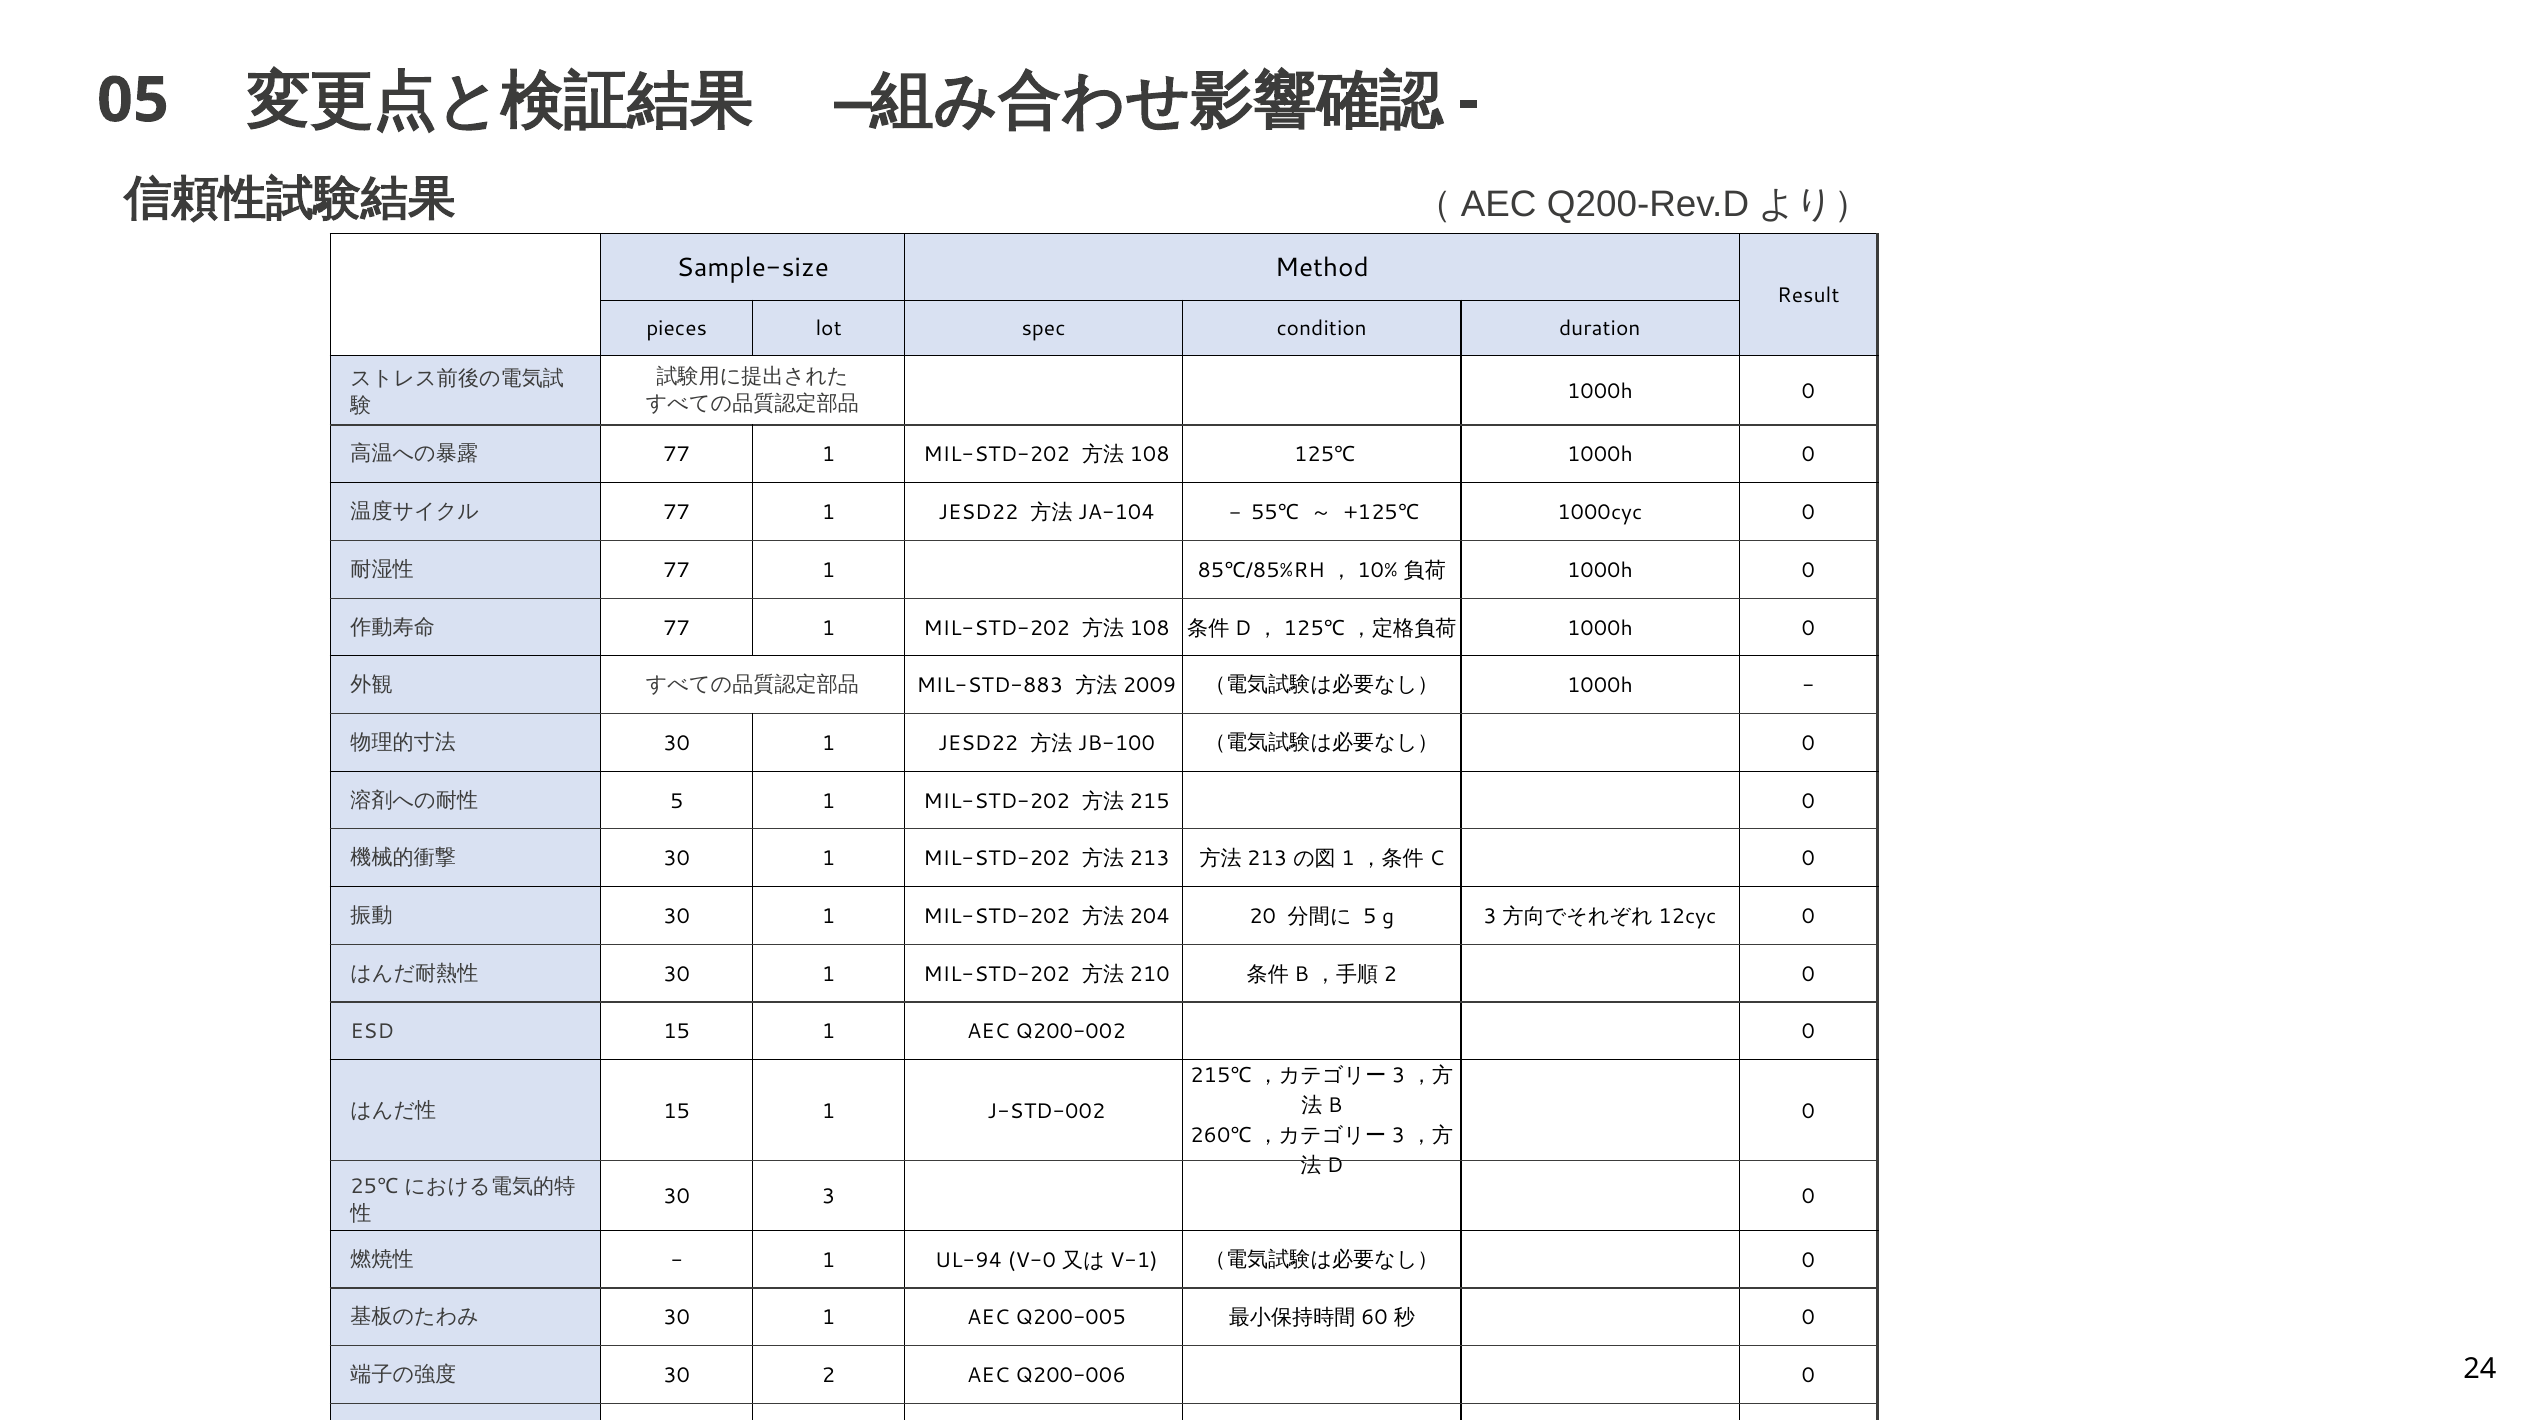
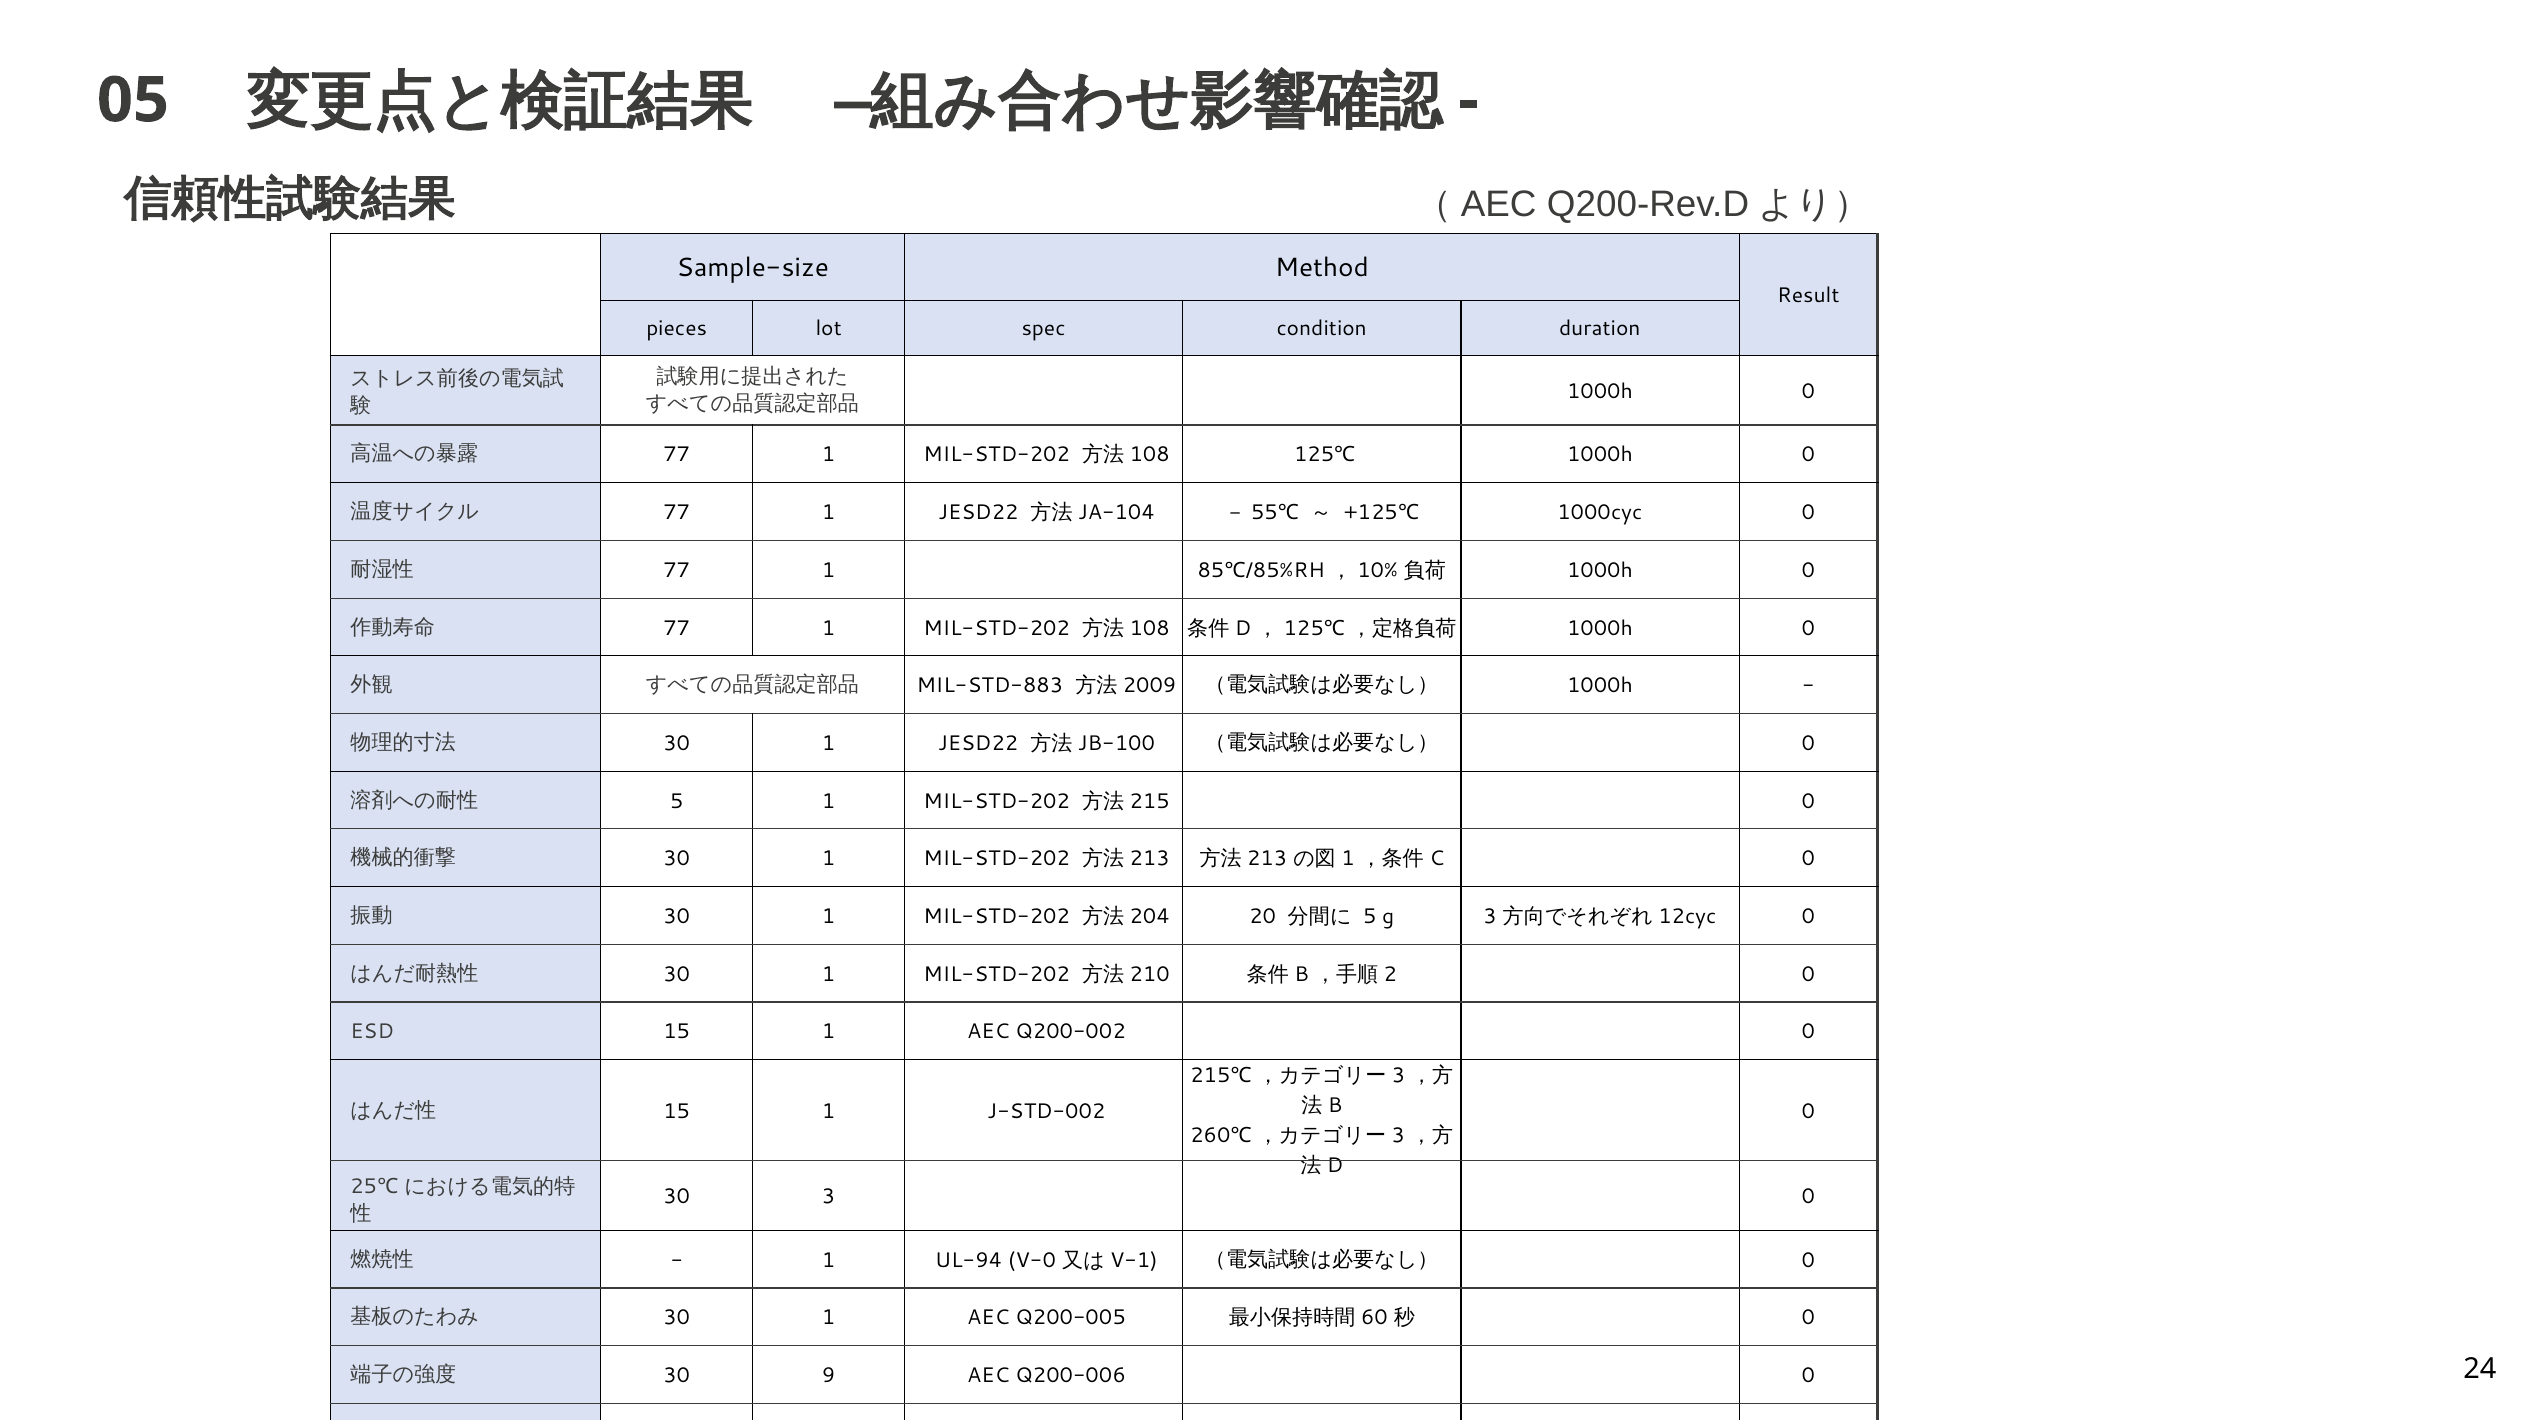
30 2: 2 -> 9 (829, 1376)
